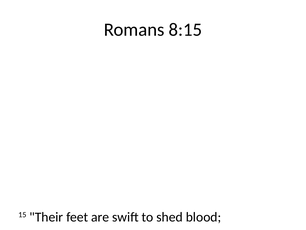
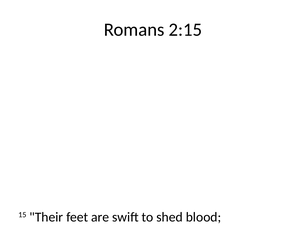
8:15: 8:15 -> 2:15 (185, 30)
